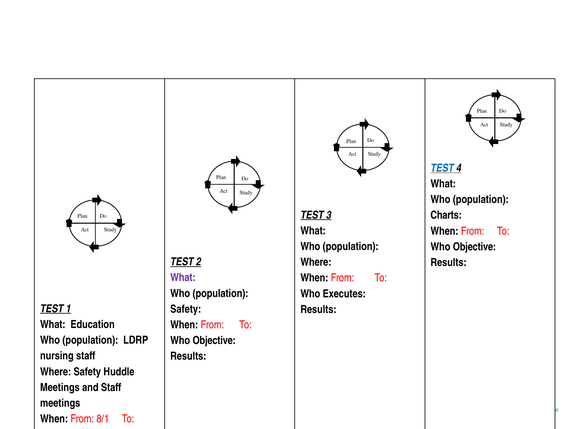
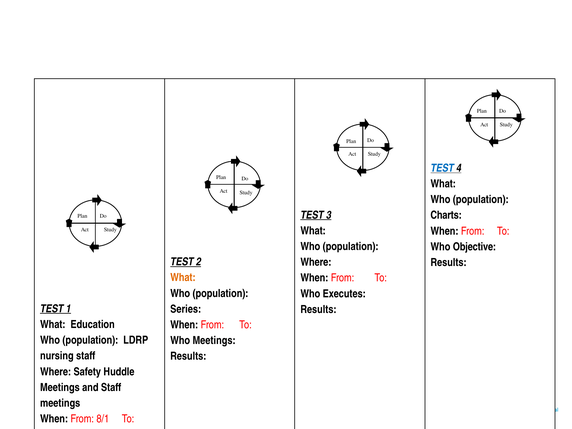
What colour: purple -> orange (183, 278)
Safety: Safety -> Series (186, 309)
Objective: Objective -> Meetings (214, 341)
